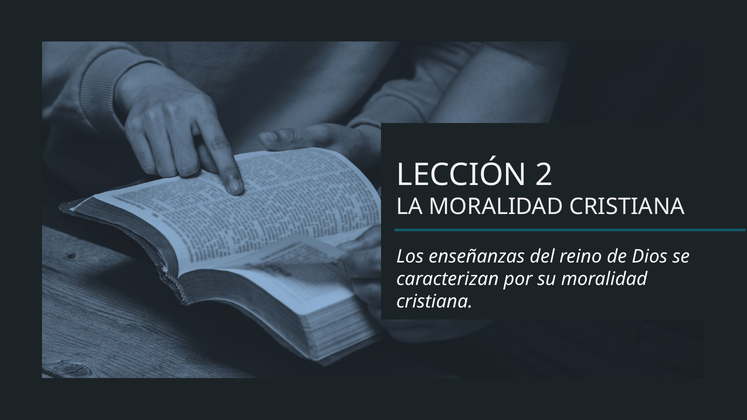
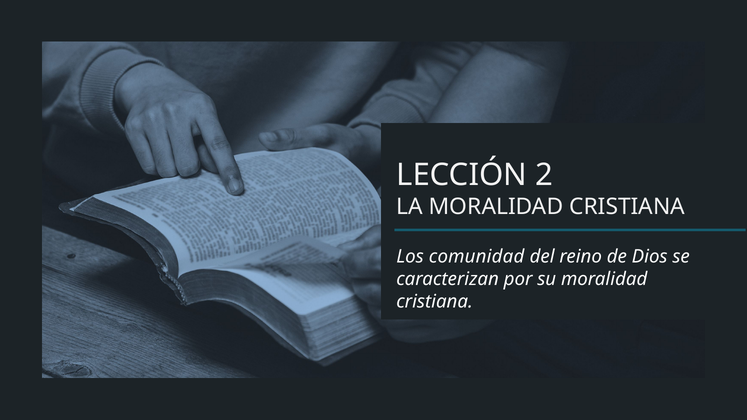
enseñanzas: enseñanzas -> comunidad (477, 257)
